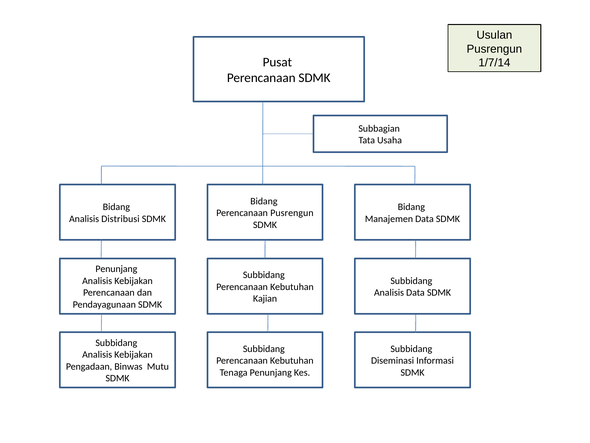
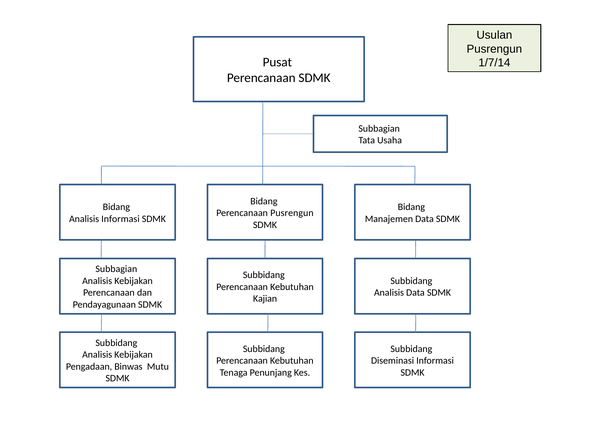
Analisis Distribusi: Distribusi -> Informasi (120, 219)
Penunjang: Penunjang -> Subbagian (116, 269)
